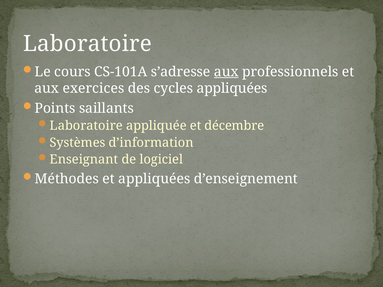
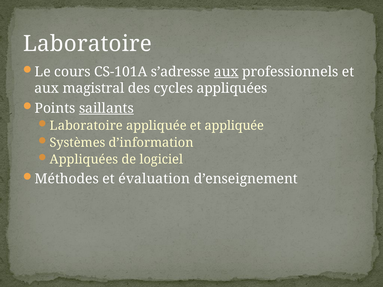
exercices: exercices -> magistral (93, 88)
saillants underline: none -> present (106, 108)
et décembre: décembre -> appliquée (234, 126)
Enseignant: Enseignant -> Appliquées (84, 160)
et appliquées: appliquées -> évaluation (154, 179)
